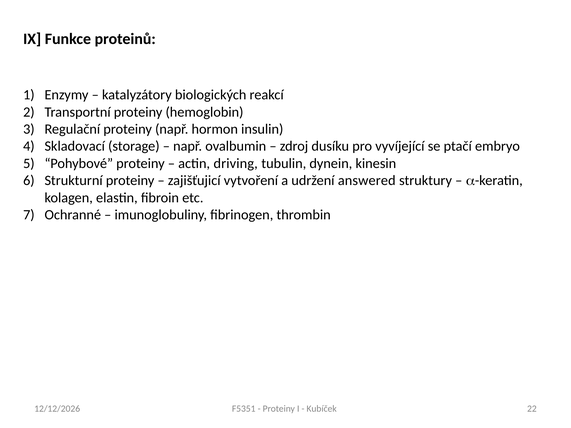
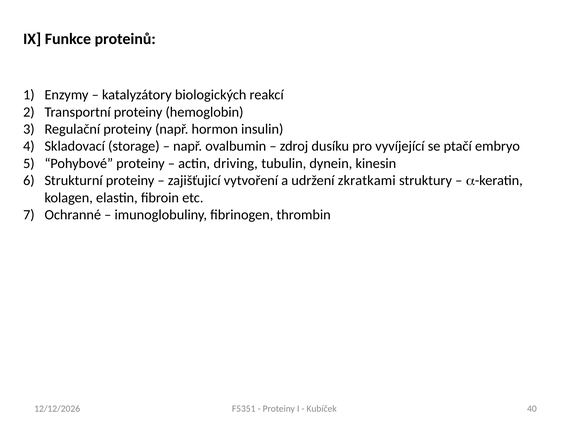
answered: answered -> zkratkami (367, 181)
22: 22 -> 40 (532, 409)
